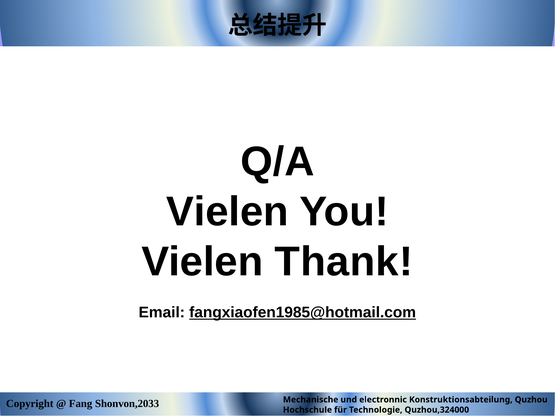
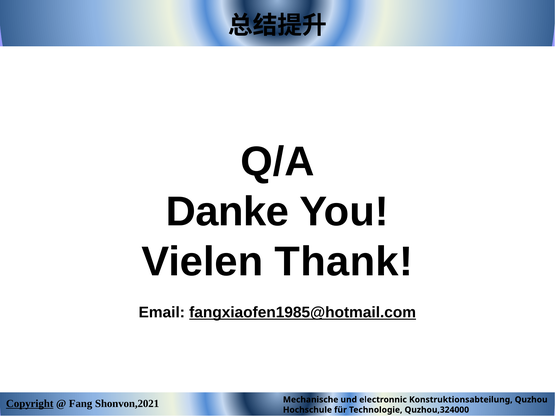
Vielen: Vielen -> Danke (228, 212)
Copyright underline: none -> present (30, 404)
Shonvon,2033: Shonvon,2033 -> Shonvon,2021 (127, 404)
